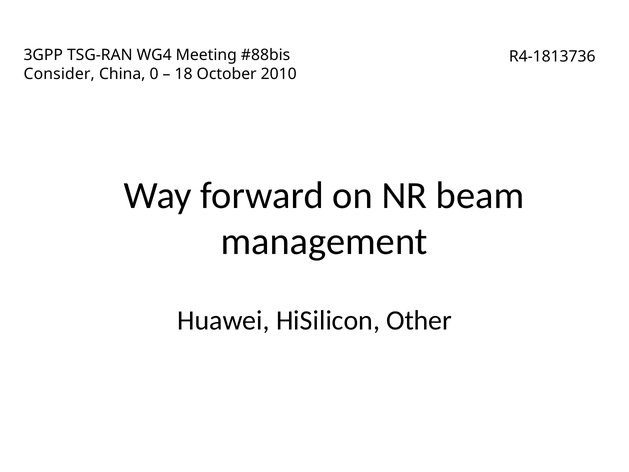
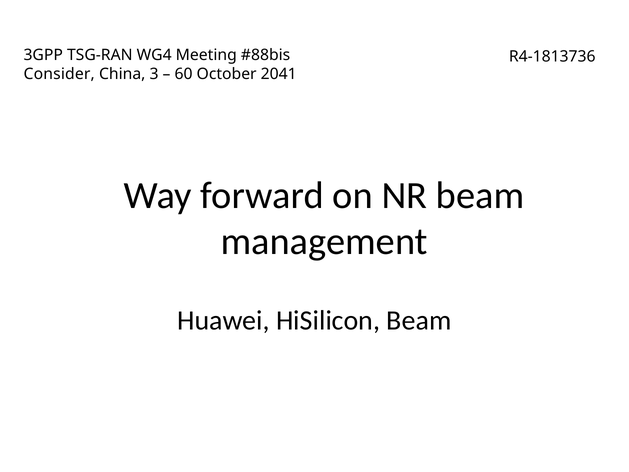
0: 0 -> 3 (154, 74)
18: 18 -> 60 (184, 74)
2010: 2010 -> 2041 (279, 74)
HiSilicon Other: Other -> Beam (419, 320)
